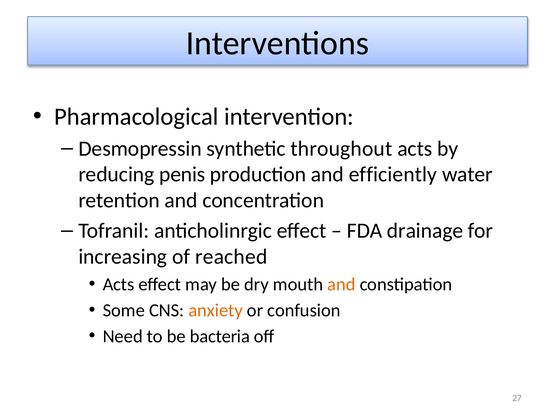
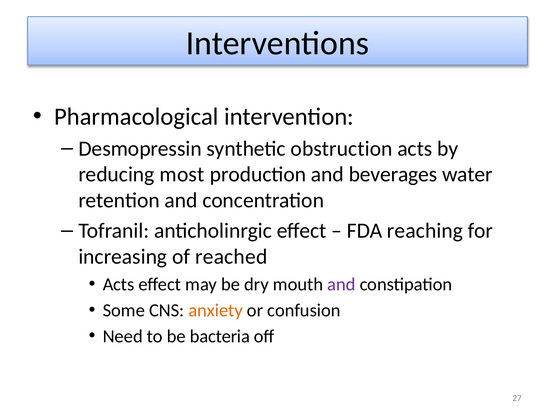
throughout: throughout -> obstruction (342, 148)
penis: penis -> most (182, 174)
efficiently: efficiently -> beverages (393, 174)
drainage: drainage -> reaching (425, 230)
and colour: orange -> purple (341, 284)
